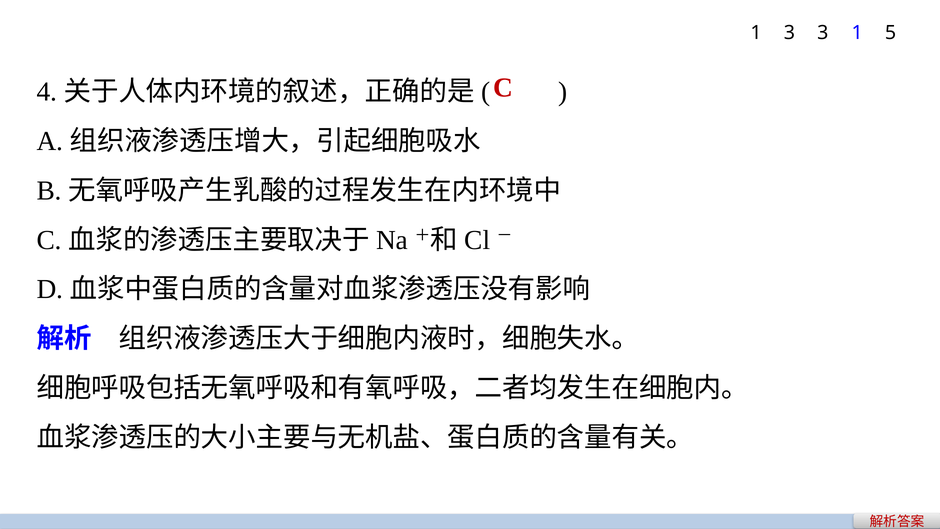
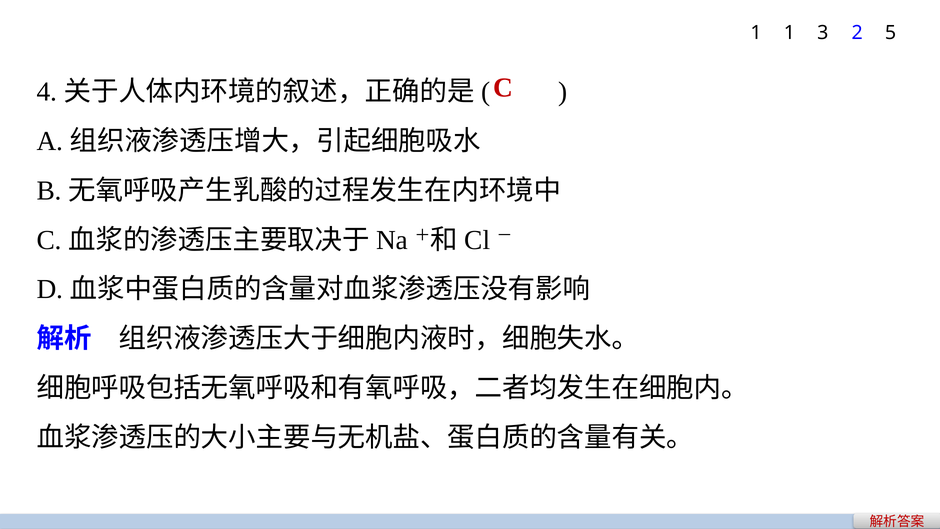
1 3: 3 -> 1 (789, 33)
3 1: 1 -> 2 (857, 33)
